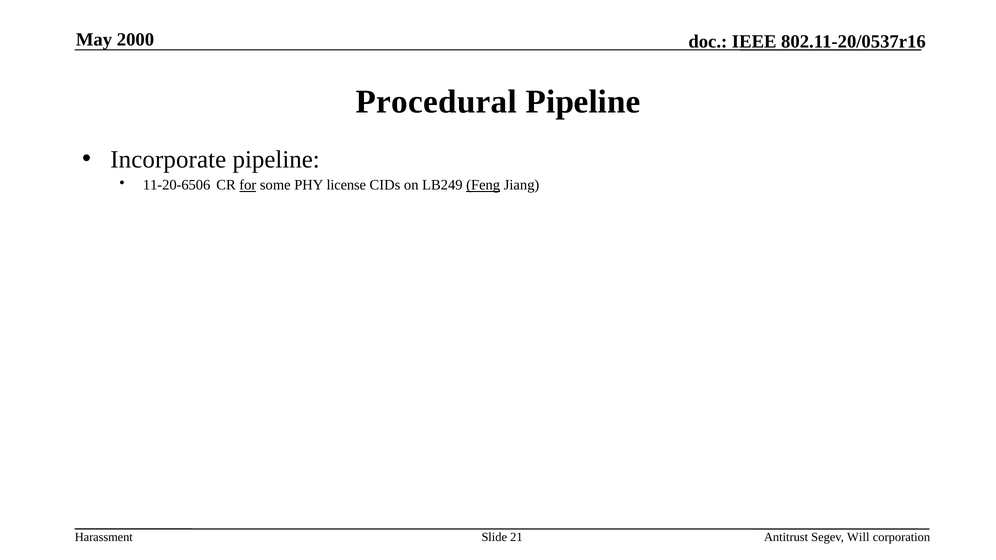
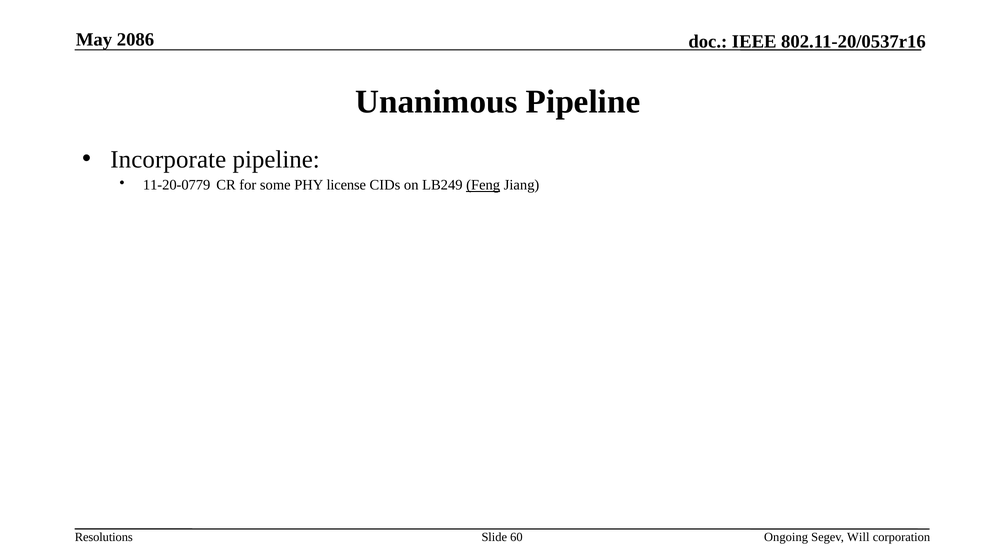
2000: 2000 -> 2086 (136, 40)
Procedural: Procedural -> Unanimous (436, 102)
11-20-6506: 11-20-6506 -> 11-20-0779 (177, 185)
for underline: present -> none (248, 185)
Harassment: Harassment -> Resolutions (104, 537)
21: 21 -> 60 (516, 537)
Antitrust: Antitrust -> Ongoing (786, 537)
